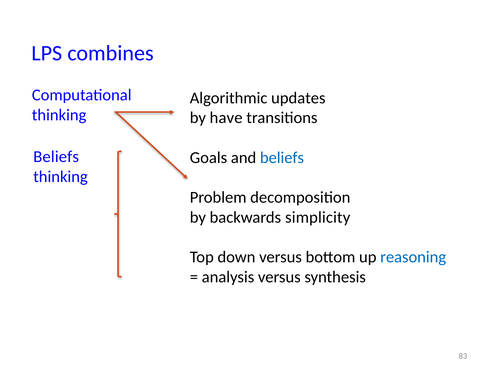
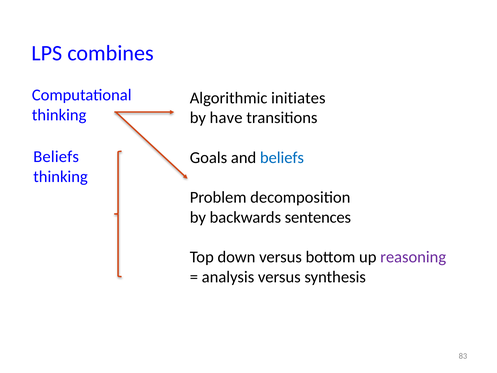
updates: updates -> initiates (298, 98)
simplicity: simplicity -> sentences (318, 217)
reasoning colour: blue -> purple (413, 257)
